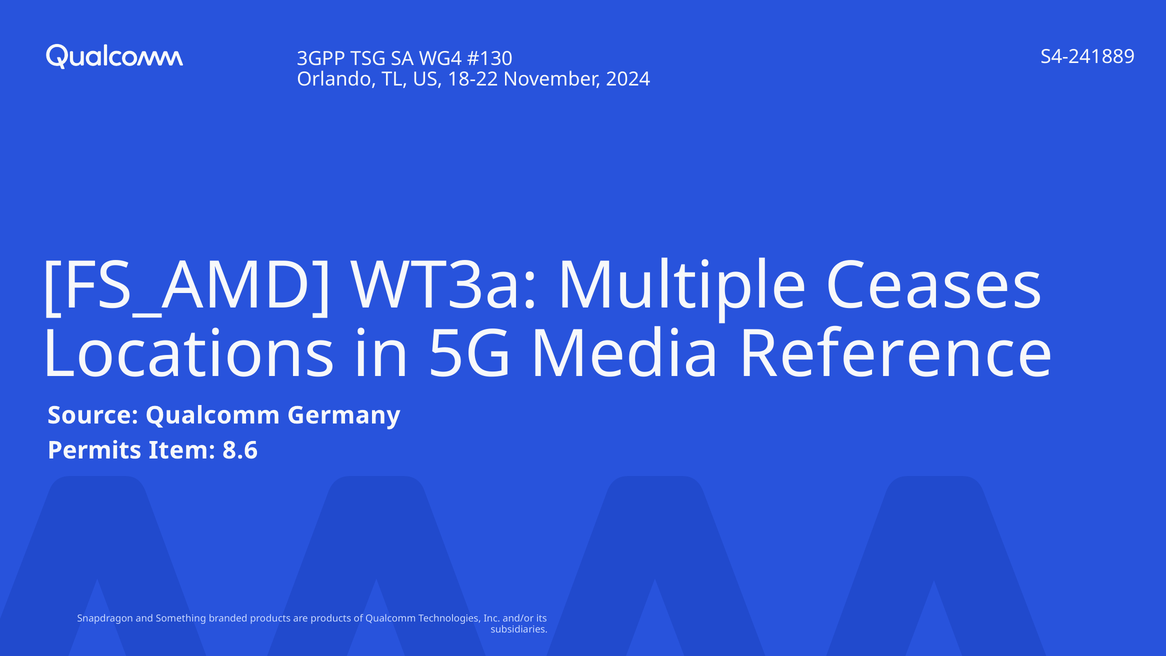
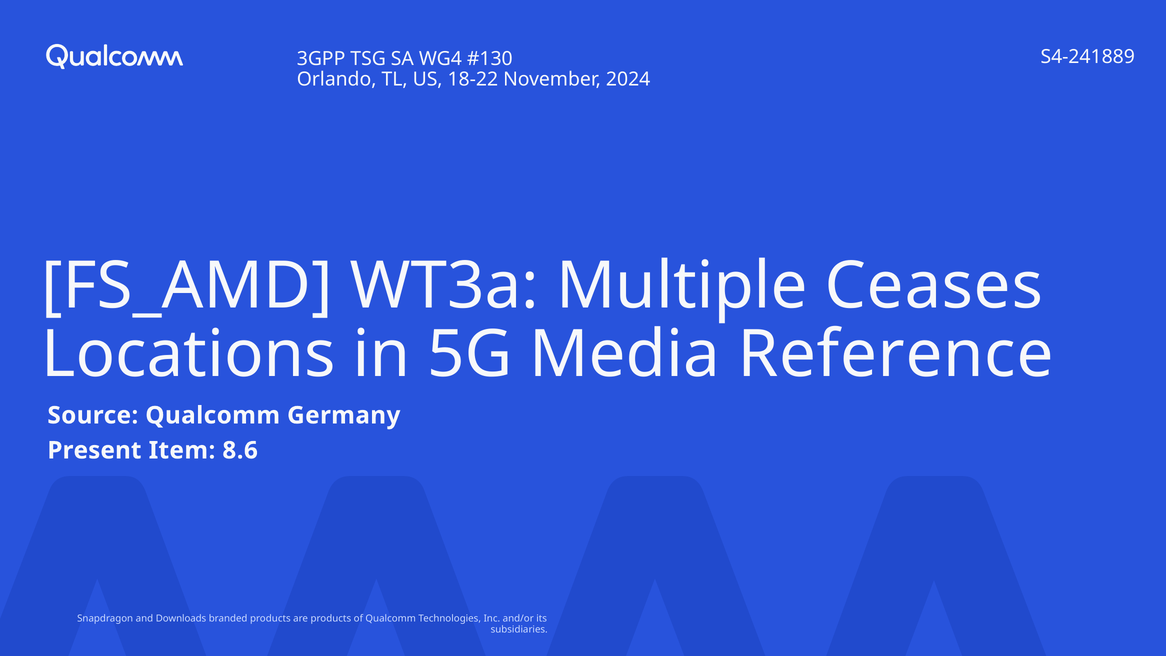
Permits: Permits -> Present (94, 450)
Something: Something -> Downloads (181, 618)
